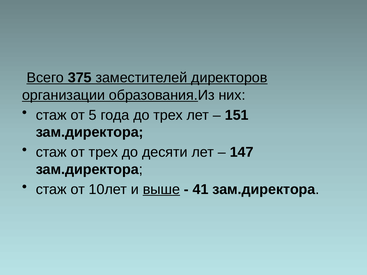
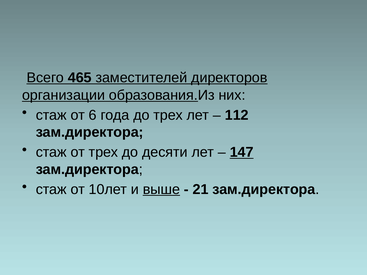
375: 375 -> 465 (80, 78)
5: 5 -> 6 (93, 115)
151: 151 -> 112 (237, 115)
147 underline: none -> present (242, 152)
41: 41 -> 21 (201, 189)
